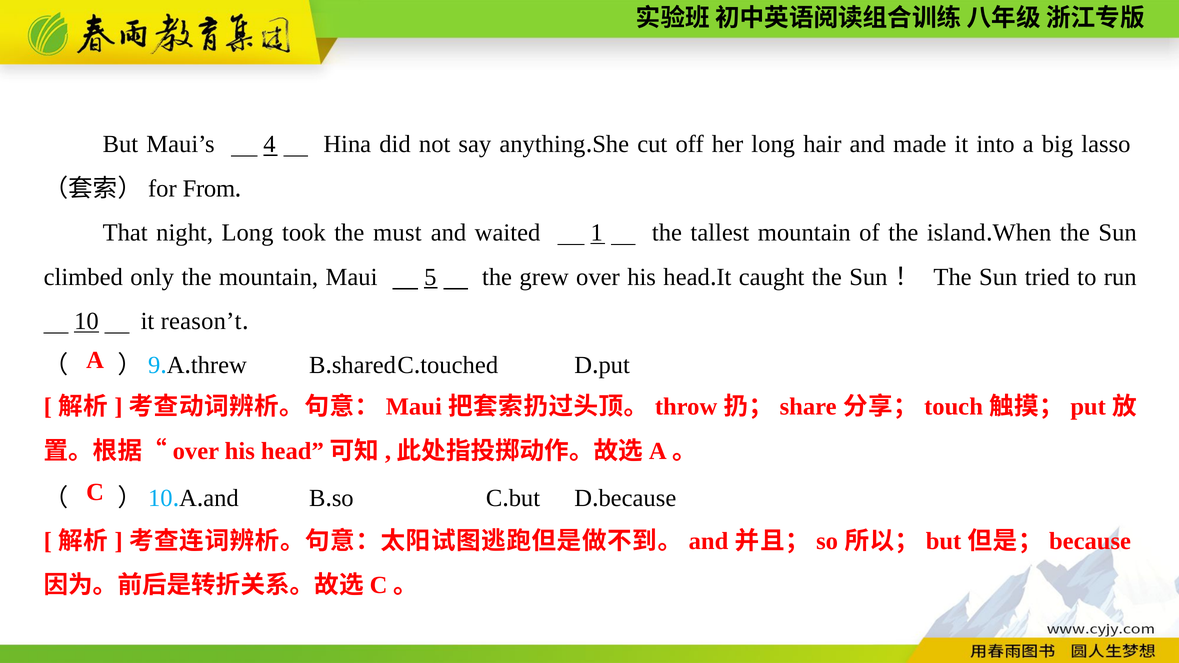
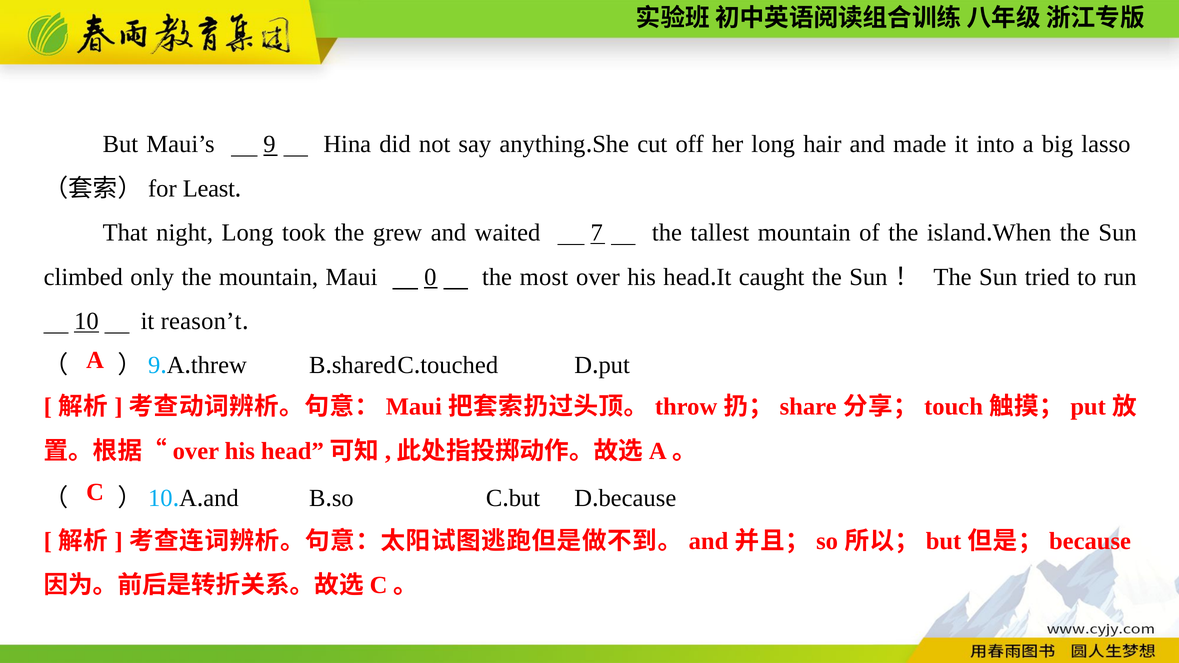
4: 4 -> 9 (269, 144)
From: From -> Least (209, 189)
must: must -> grew (398, 233)
1: 1 -> 7 (597, 233)
5: 5 -> 0 (430, 277)
grew: grew -> most (544, 277)
